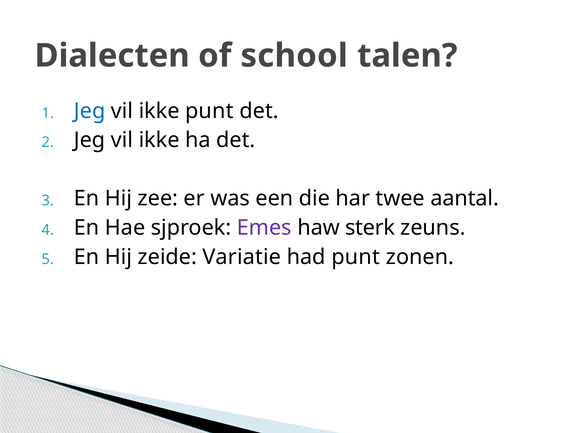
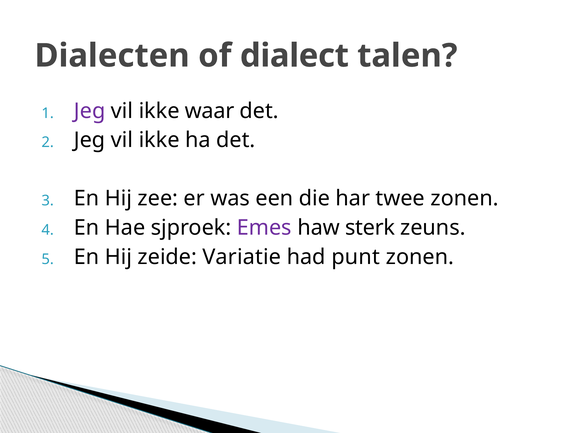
school: school -> dialect (294, 56)
Jeg colour: blue -> purple (90, 111)
ikke punt: punt -> waar (210, 111)
twee aantal: aantal -> zonen (465, 198)
